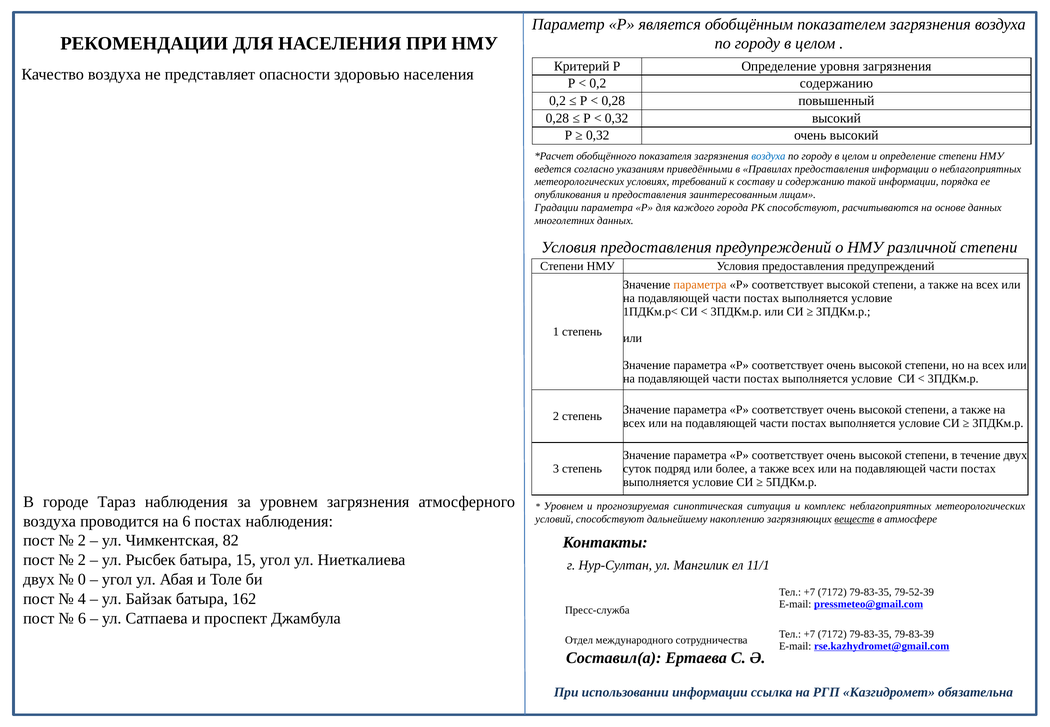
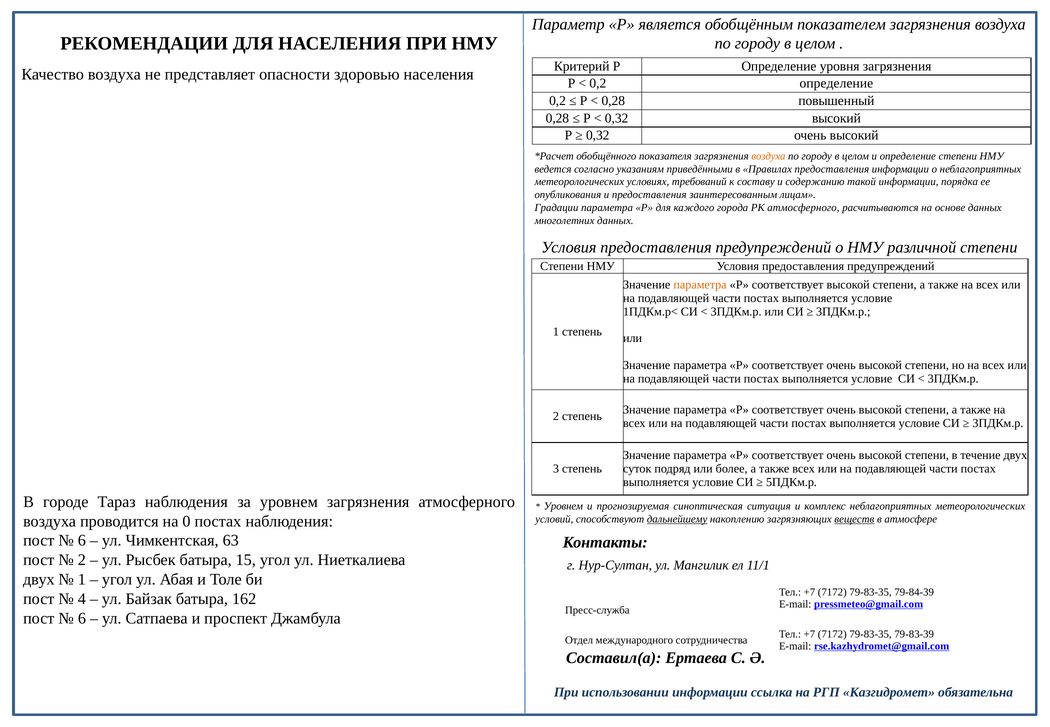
0,2 содержанию: содержанию -> определение (836, 84)
воздуха colour: blue -> orange (768, 156)
РК способствуют: способствуют -> атмосферного (803, 208)
на 6: 6 -> 0 (186, 521)
дальнейшему underline: none -> present (677, 519)
2: 2 -> 6 (82, 541)
82: 82 -> 63 (231, 541)
0: 0 -> 1 (82, 579)
79-52-39: 79-52-39 -> 79-84-39 (914, 592)
